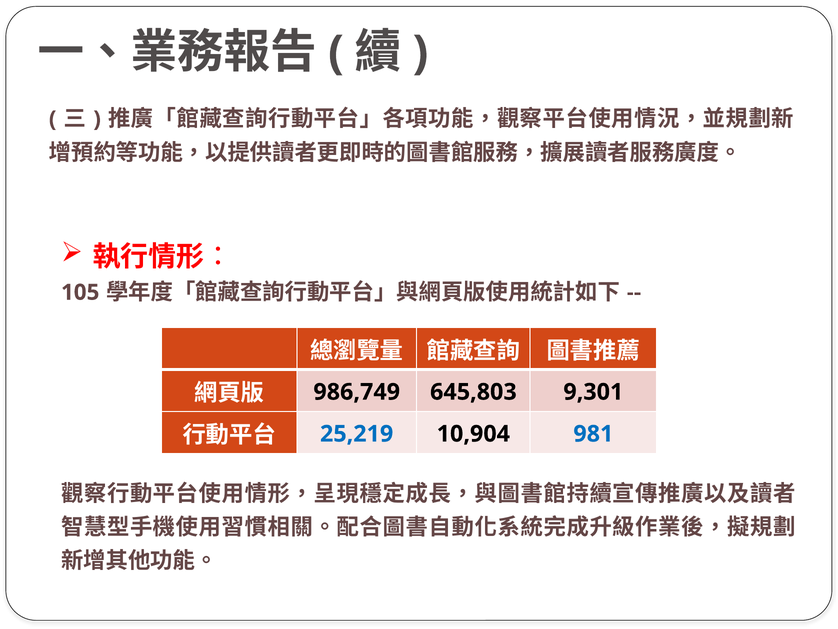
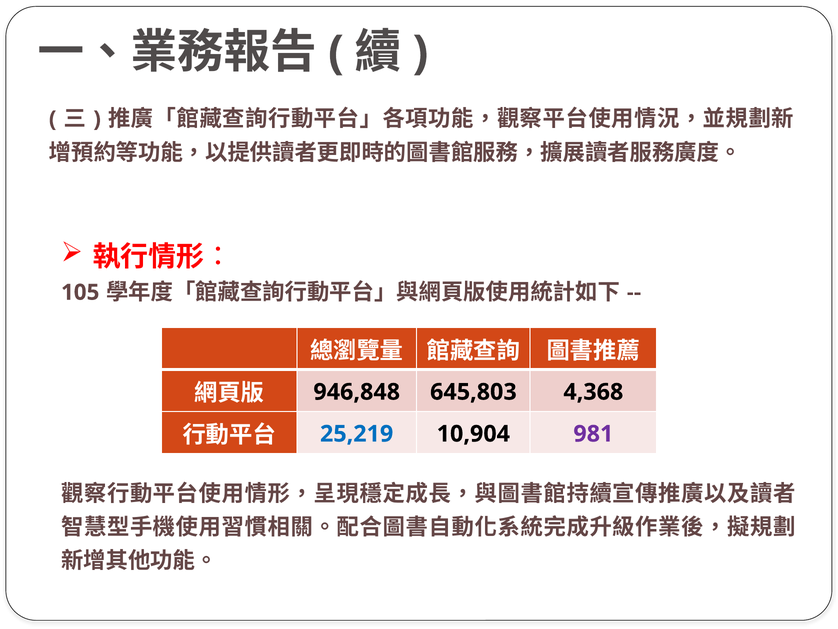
986,749: 986,749 -> 946,848 (357, 392)
9,301: 9,301 -> 4,368 (593, 392)
981 colour: blue -> purple (593, 434)
